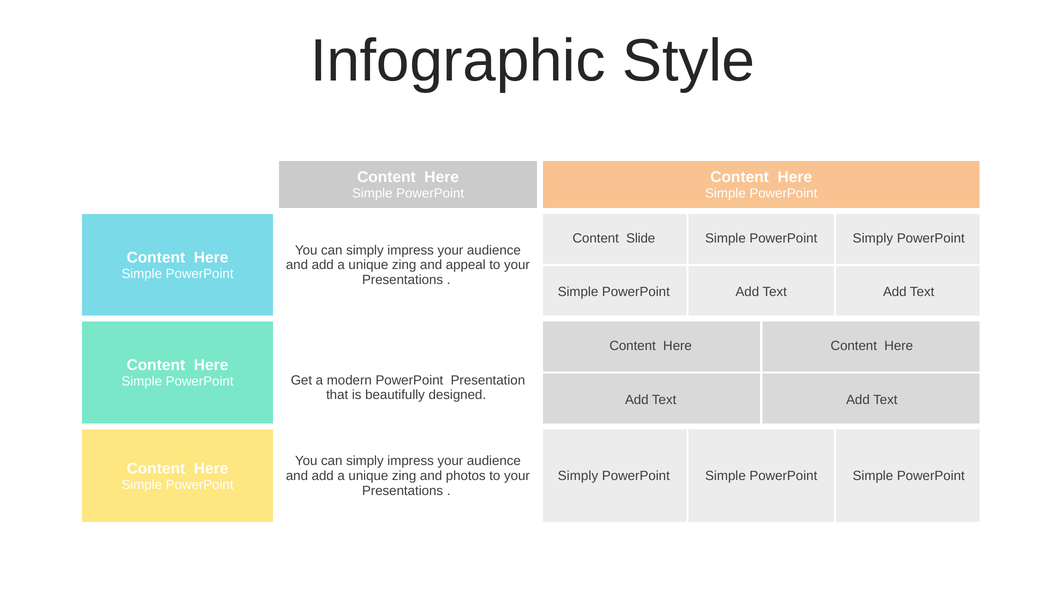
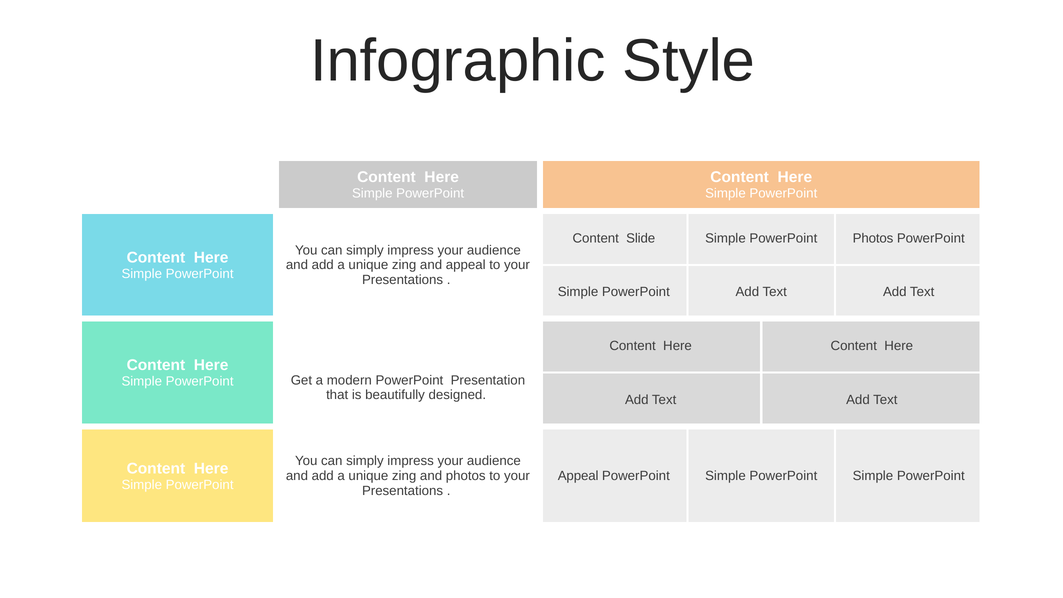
PowerPoint Simply: Simply -> Photos (873, 238)
Simply: Simply -> Appeal (578, 476)
